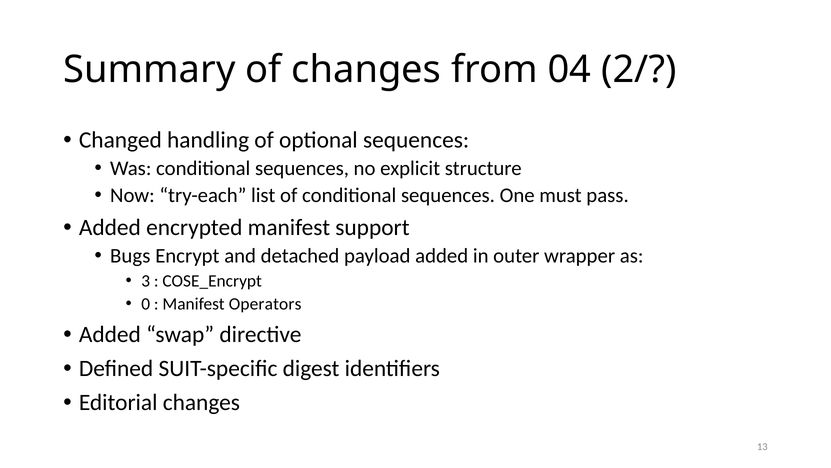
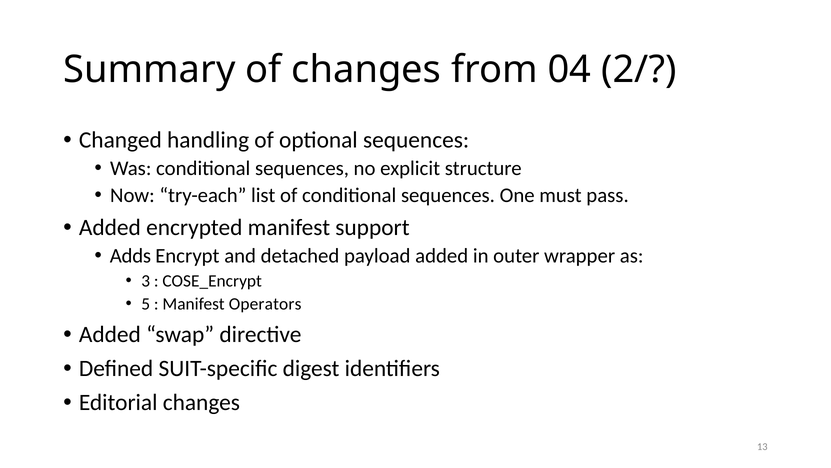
Bugs: Bugs -> Adds (130, 256)
0: 0 -> 5 (146, 304)
